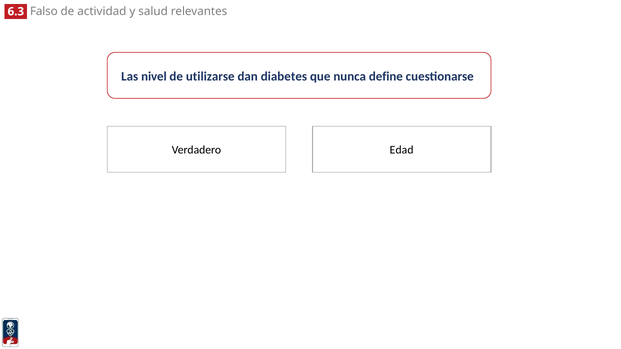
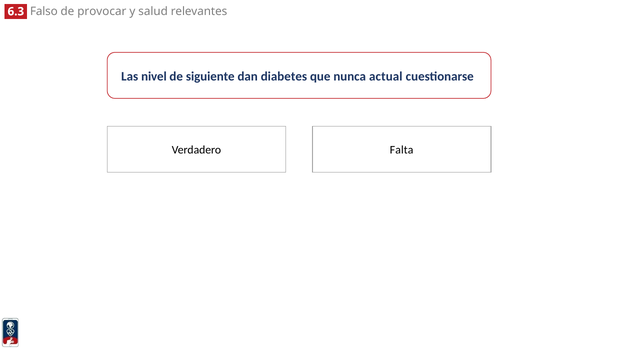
actividad: actividad -> provocar (102, 12)
utilizarse: utilizarse -> siguiente (210, 76)
define: define -> actual (386, 76)
Edad: Edad -> Falta (402, 150)
